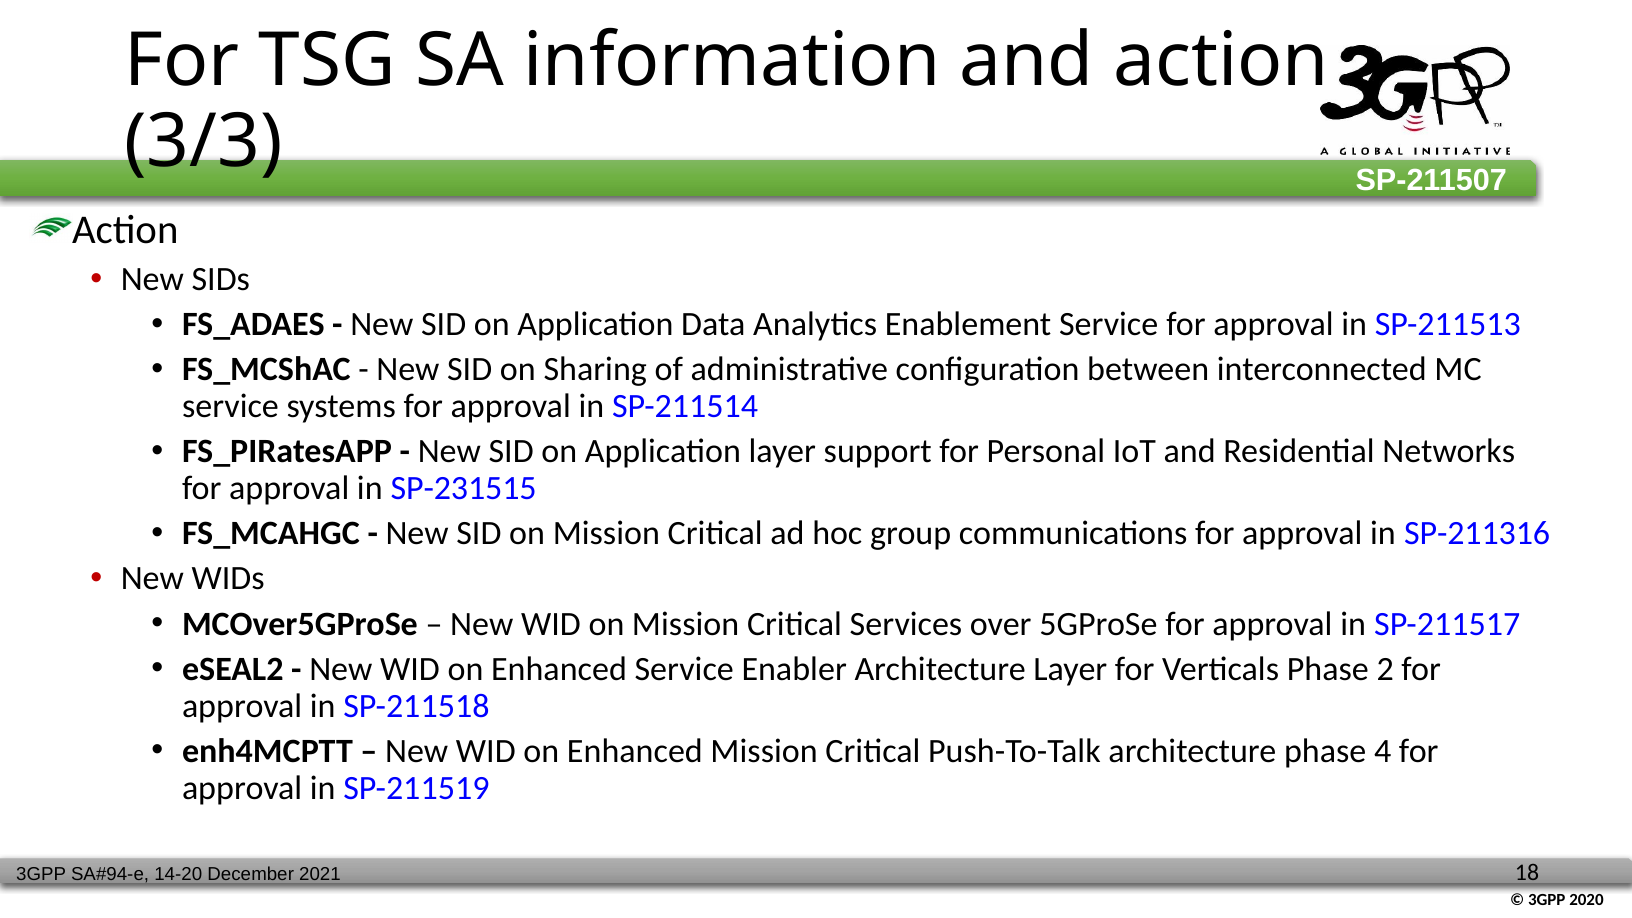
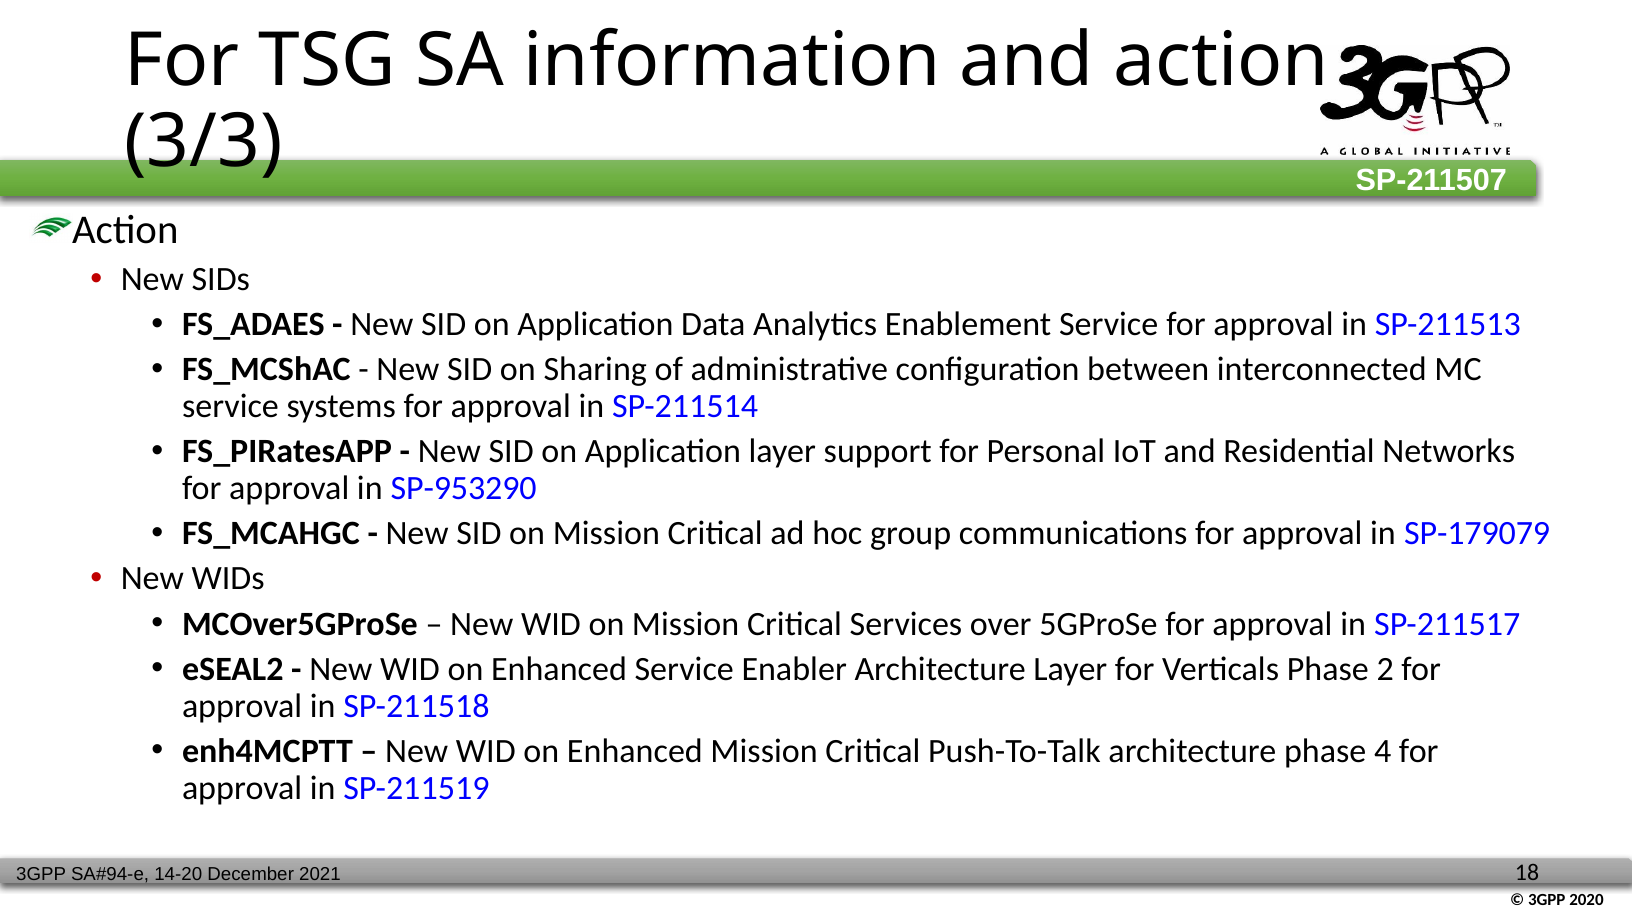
SP-231515: SP-231515 -> SP-953290 (464, 488)
SP-211316: SP-211316 -> SP-179079 (1477, 534)
